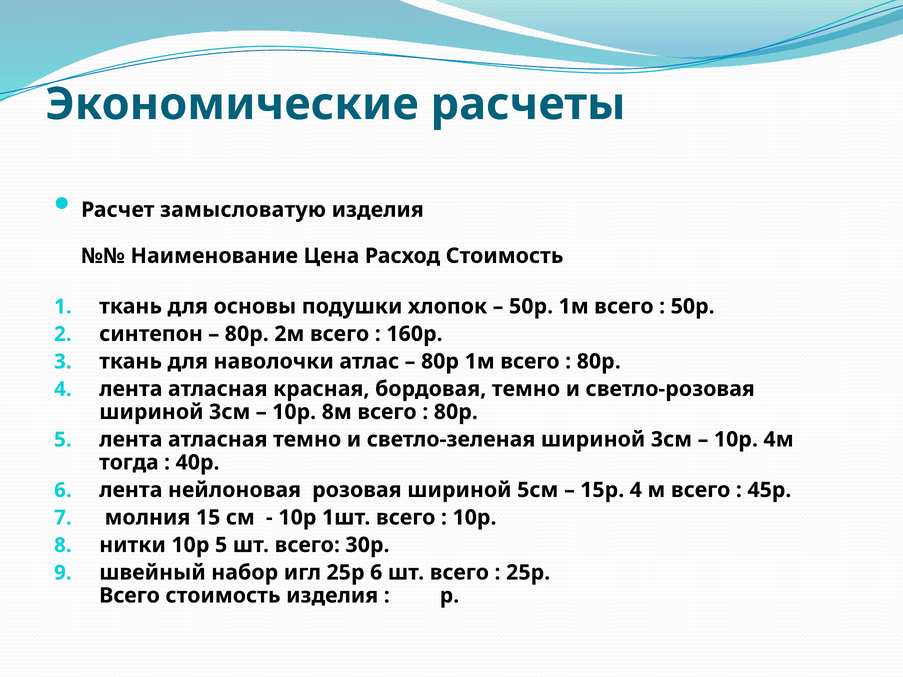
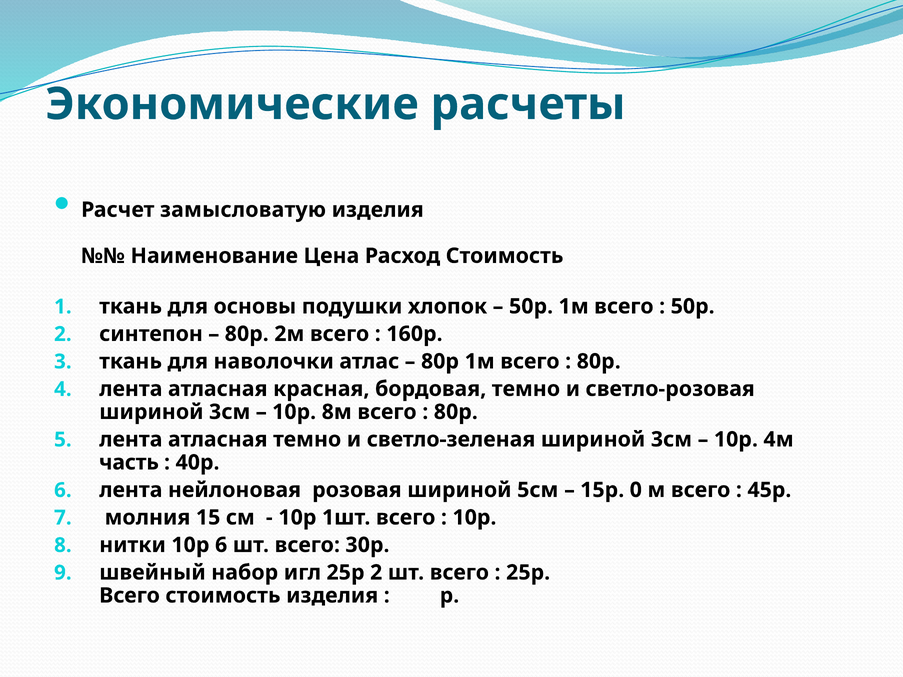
тогда: тогда -> часть (129, 463)
15р 4: 4 -> 0 (636, 490)
10р 5: 5 -> 6 (221, 545)
25р 6: 6 -> 2 (376, 573)
